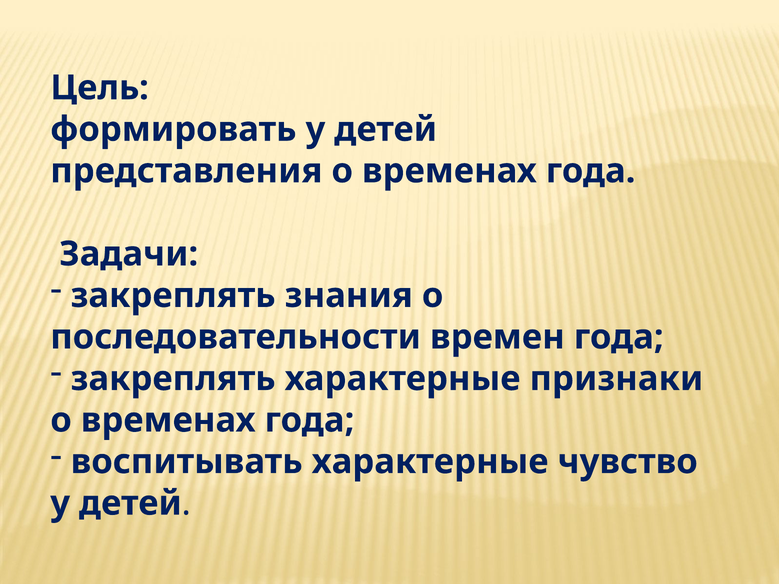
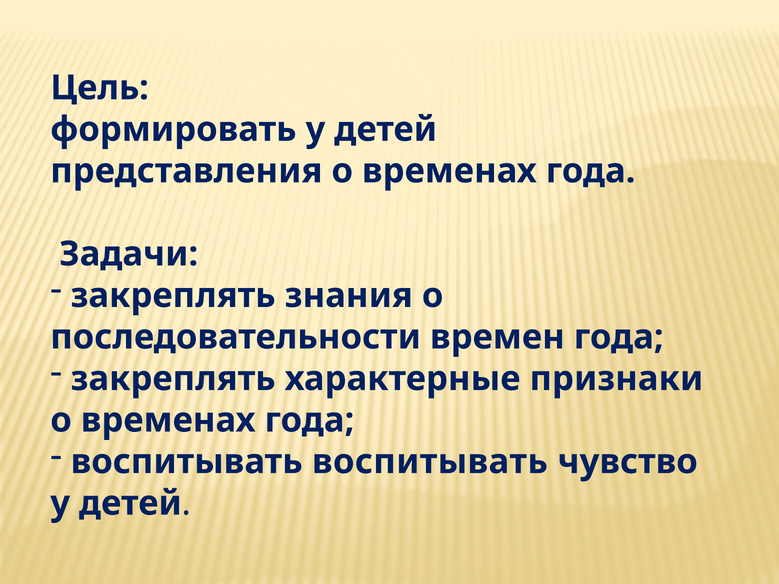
воспитывать характерные: характерные -> воспитывать (430, 462)
